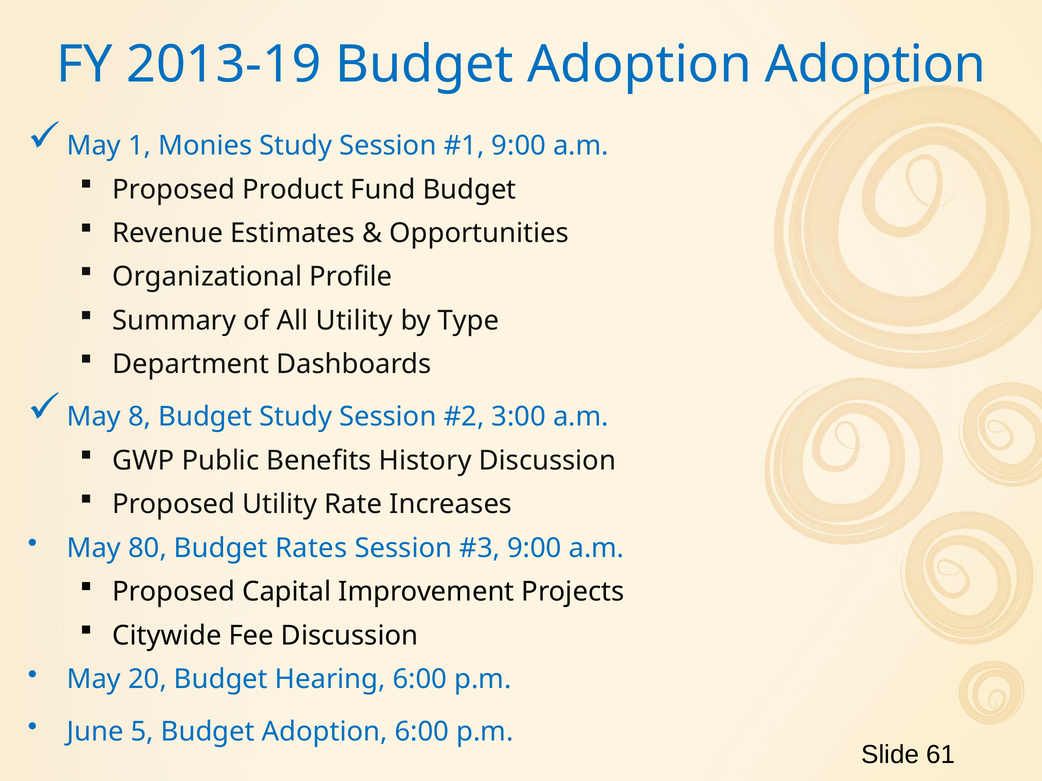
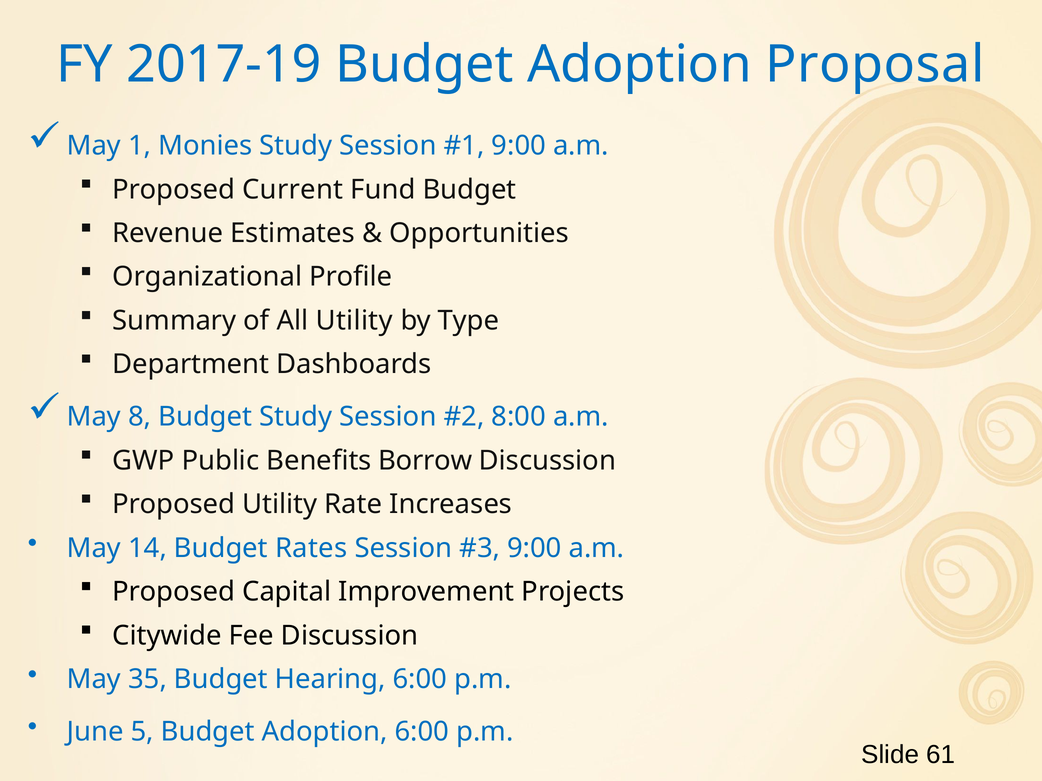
2013-19: 2013-19 -> 2017-19 (224, 64)
Adoption Adoption: Adoption -> Proposal (875, 64)
Product: Product -> Current (293, 190)
3:00: 3:00 -> 8:00 (519, 417)
History: History -> Borrow (425, 461)
80: 80 -> 14 (148, 548)
20: 20 -> 35 (148, 680)
